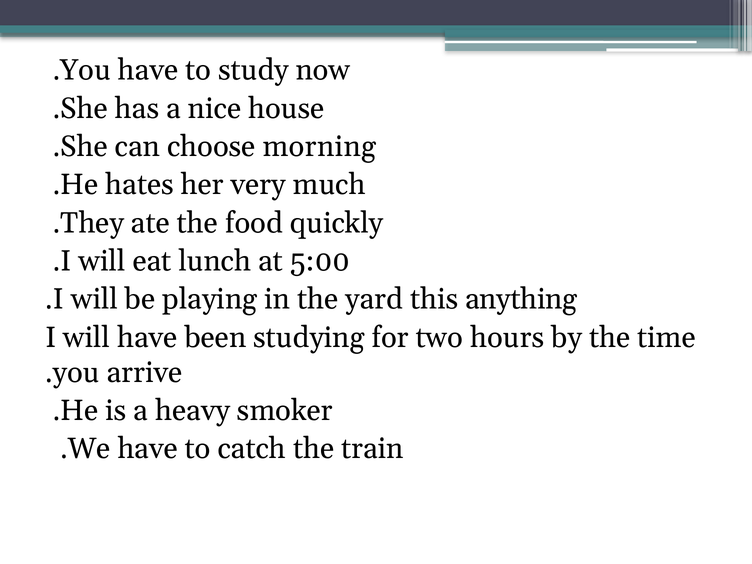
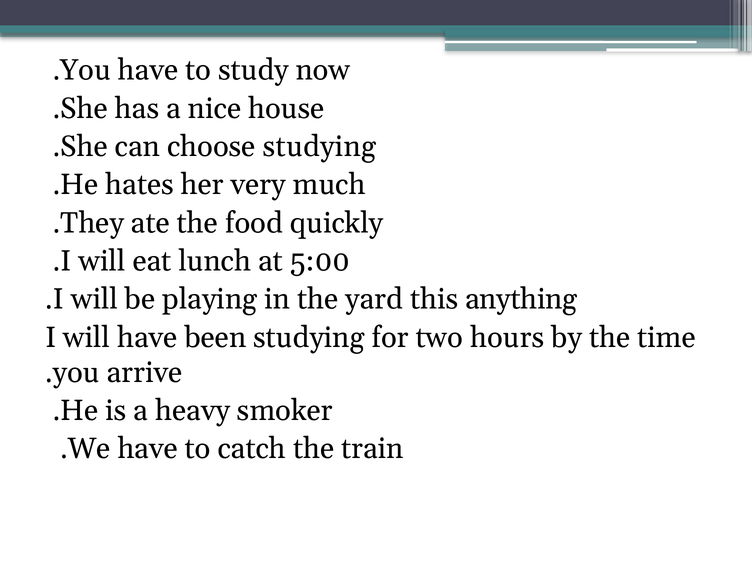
choose morning: morning -> studying (319, 147)
